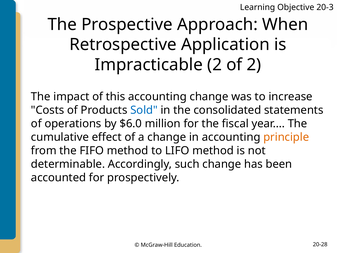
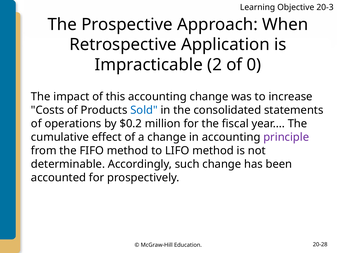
of 2: 2 -> 0 (254, 65)
$6.0: $6.0 -> $0.2 (131, 124)
principle colour: orange -> purple (286, 137)
